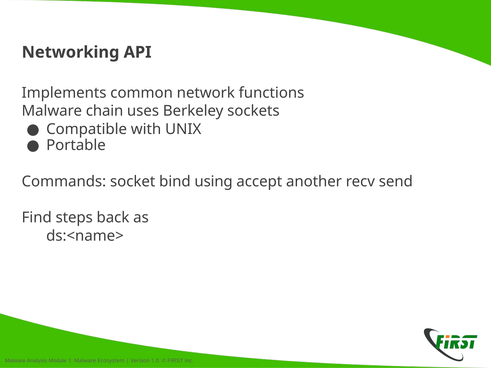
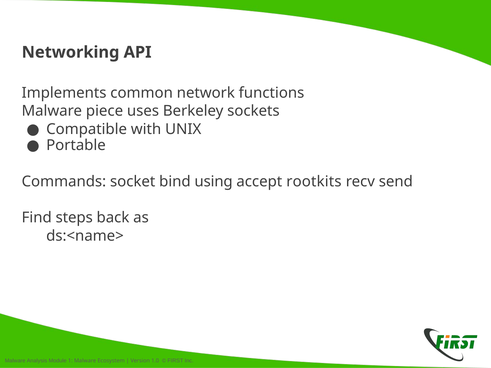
chain: chain -> piece (104, 111)
another: another -> rootkits (314, 182)
